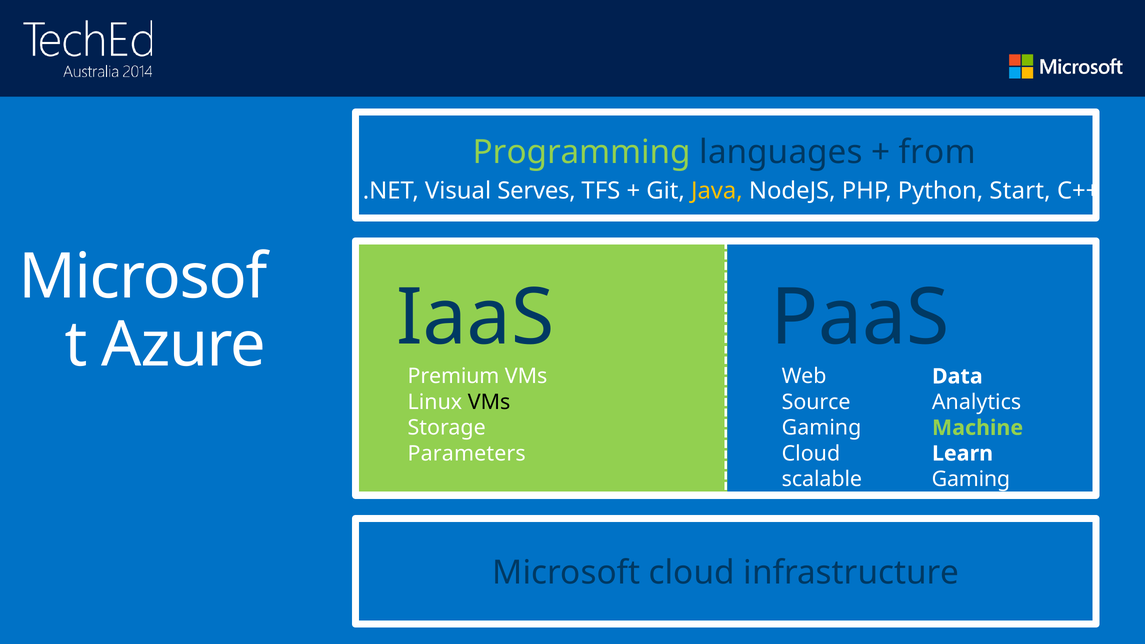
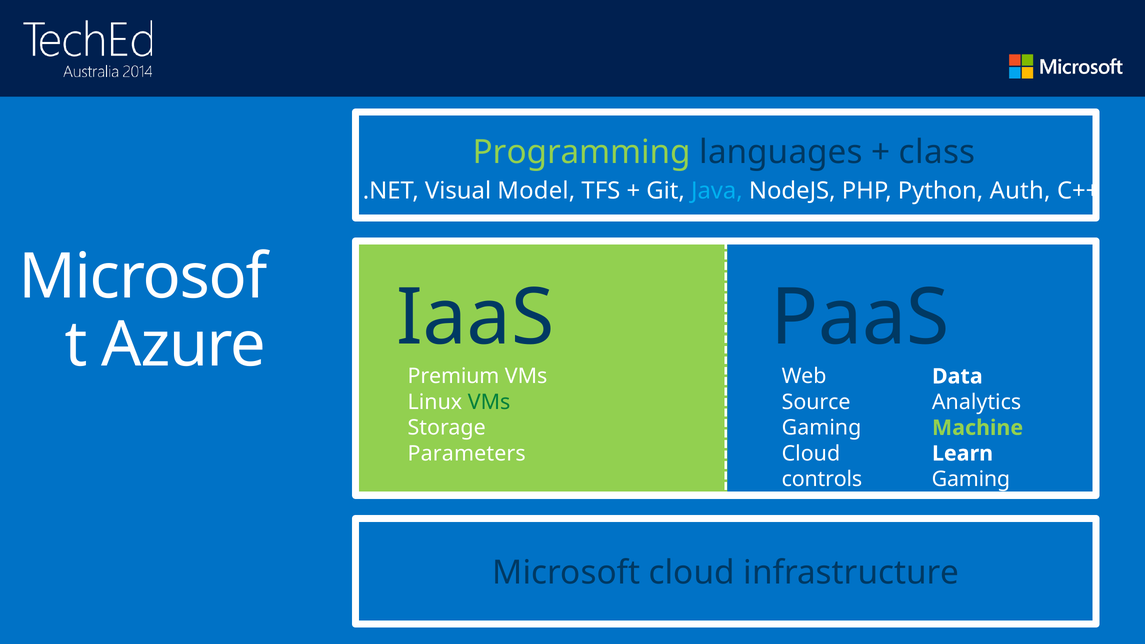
from: from -> class (937, 152)
Serves: Serves -> Model (536, 191)
Java colour: yellow -> light blue (717, 191)
Start: Start -> Auth (1020, 191)
VMs colour: black -> green (489, 402)
scalable: scalable -> controls (822, 479)
